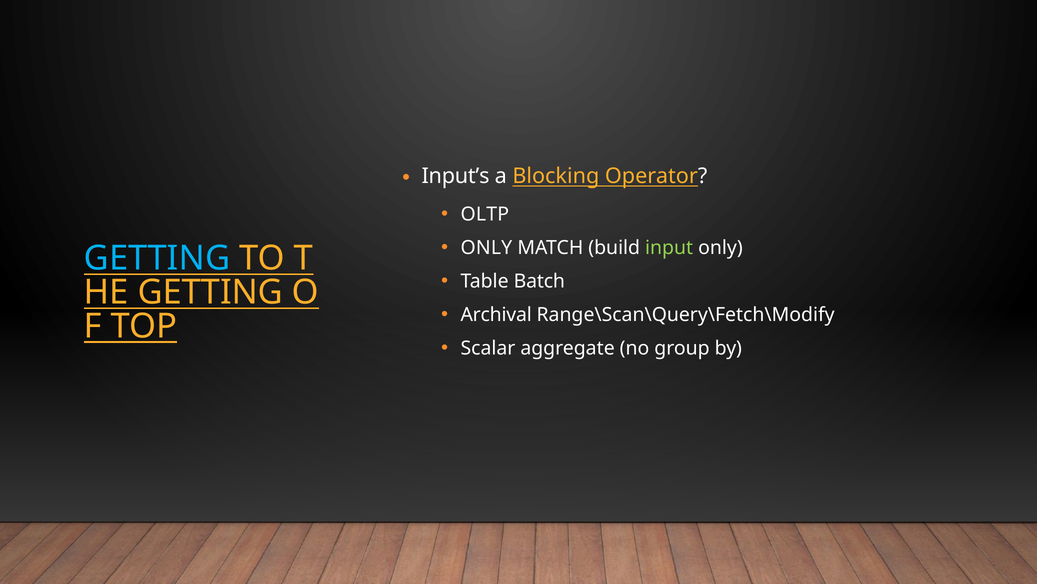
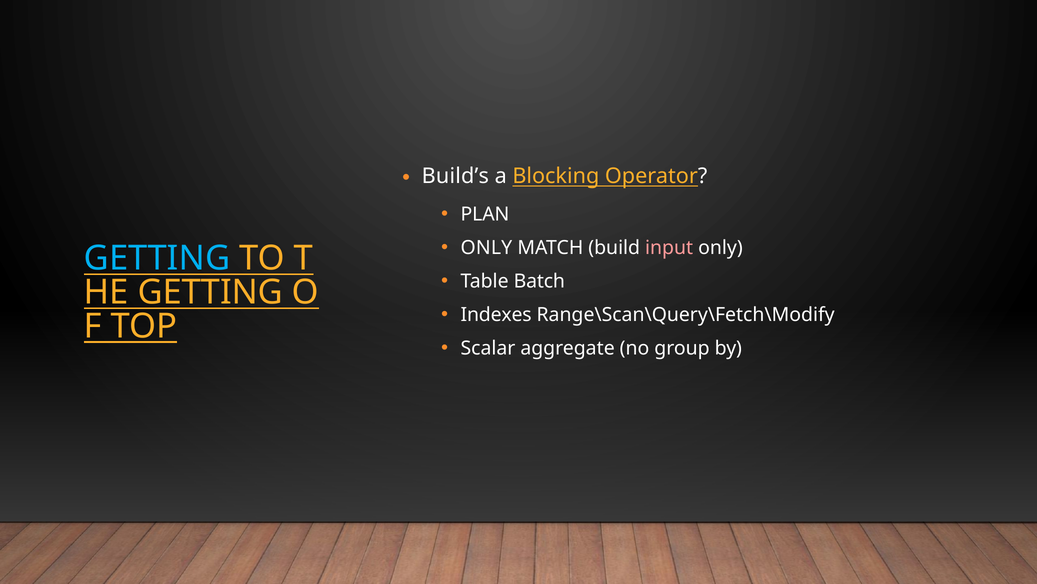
Input’s: Input’s -> Build’s (455, 176)
OLTP: OLTP -> PLAN (485, 214)
input colour: light green -> pink (669, 248)
Archival: Archival -> Indexes (496, 314)
